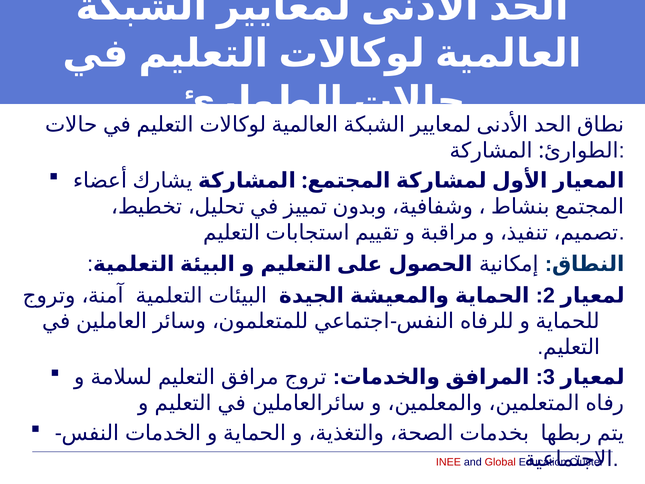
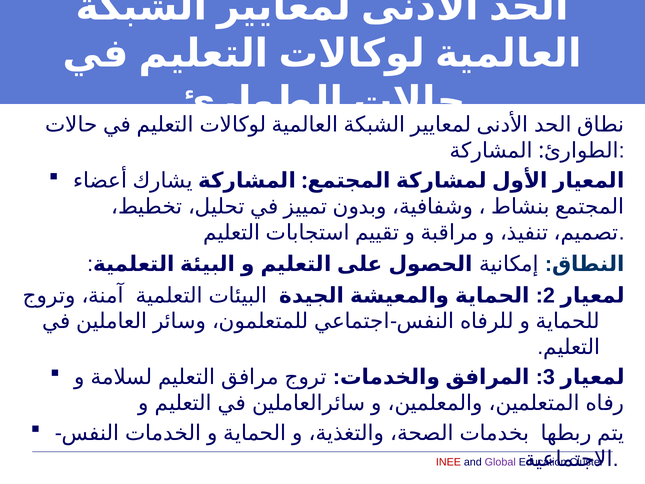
Global colour: red -> purple (500, 462)
